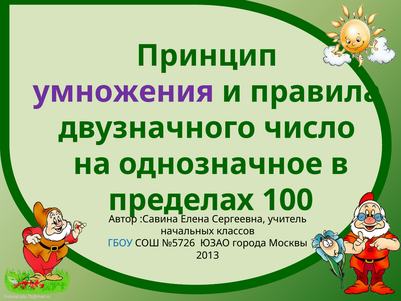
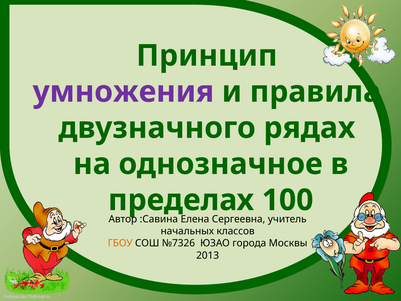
число: число -> рядах (309, 128)
ГБОУ colour: blue -> orange (120, 243)
№5726: №5726 -> №7326 (178, 243)
